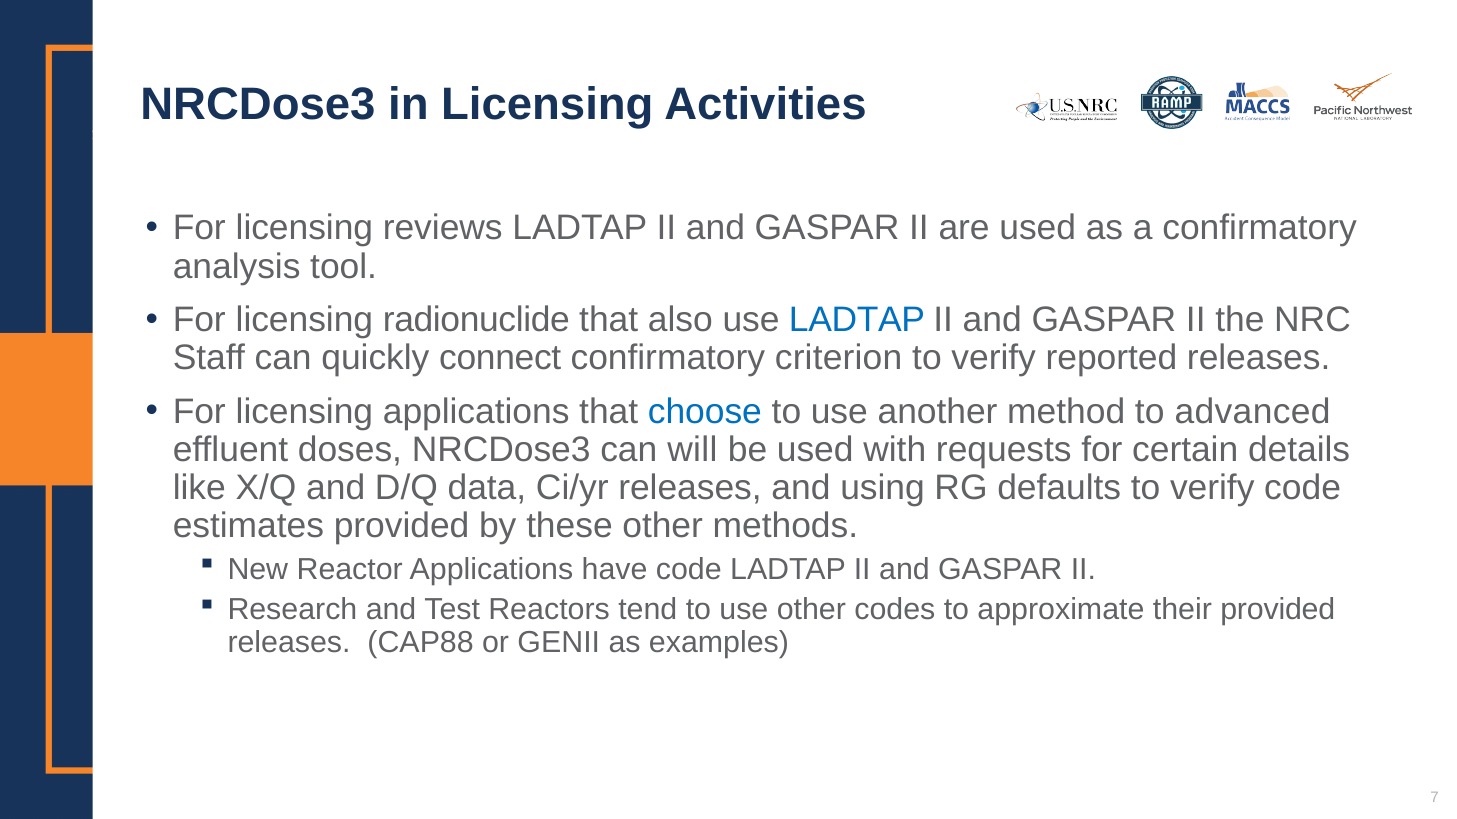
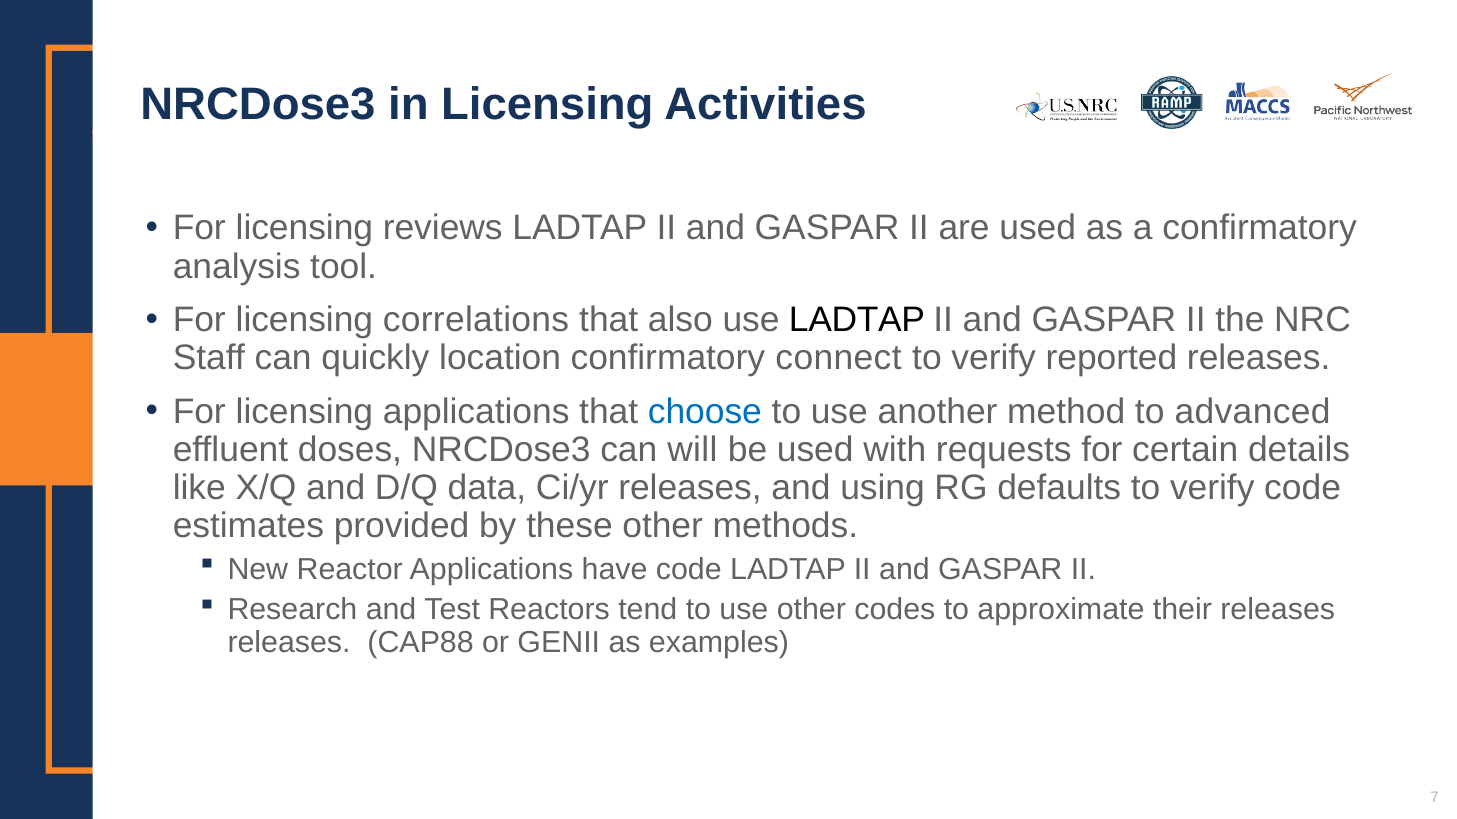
radionuclide: radionuclide -> correlations (476, 320)
LADTAP colour: blue -> black (857, 320)
connect: connect -> location (500, 358)
criterion: criterion -> connect (839, 358)
their provided: provided -> releases (1278, 610)
